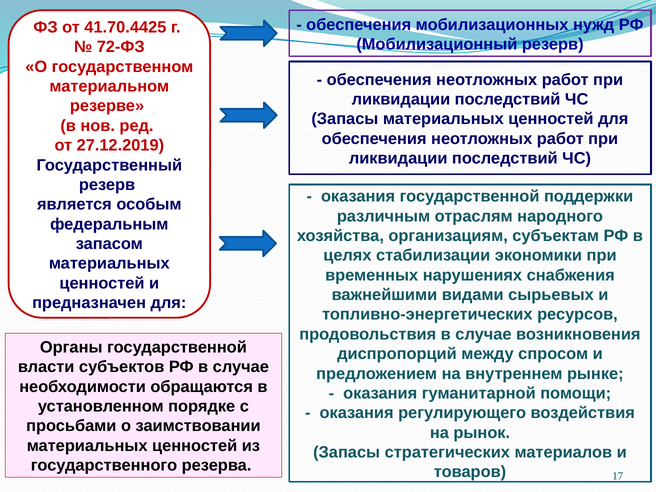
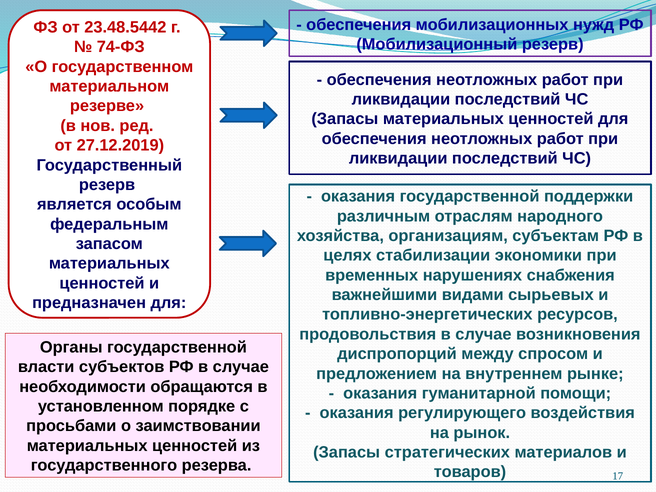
41.70.4425: 41.70.4425 -> 23.48.5442 (125, 27)
72-ФЗ: 72-ФЗ -> 74-ФЗ (121, 47)
